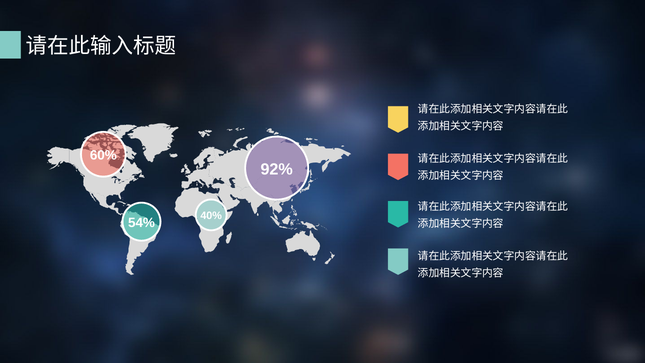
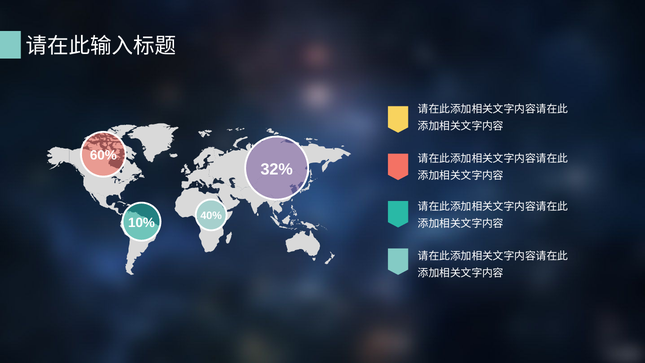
92%: 92% -> 32% (277, 169)
54%: 54% -> 10% (141, 222)
